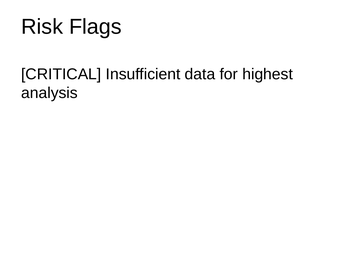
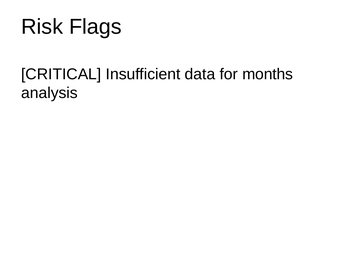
highest: highest -> months (268, 74)
